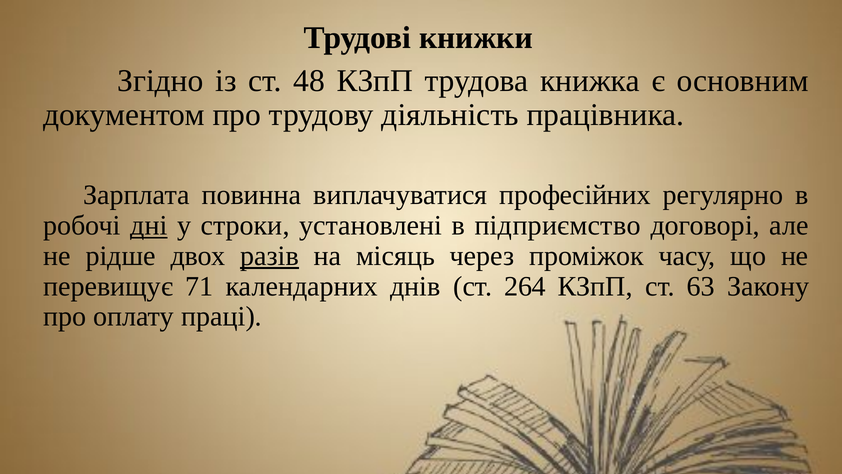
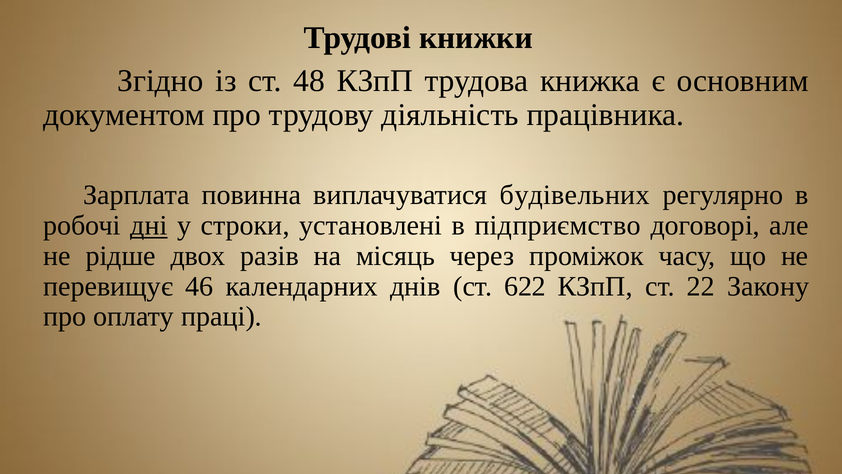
професійних: професійних -> будівельних (575, 195)
разів underline: present -> none (270, 256)
71: 71 -> 46 (199, 286)
264: 264 -> 622 (525, 286)
63: 63 -> 22 (701, 286)
